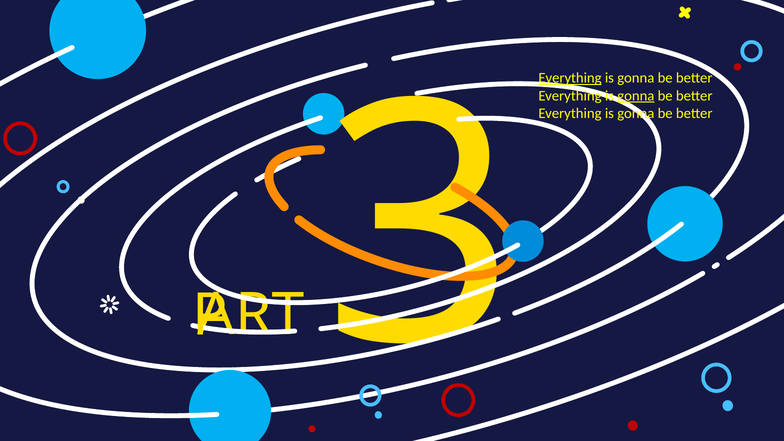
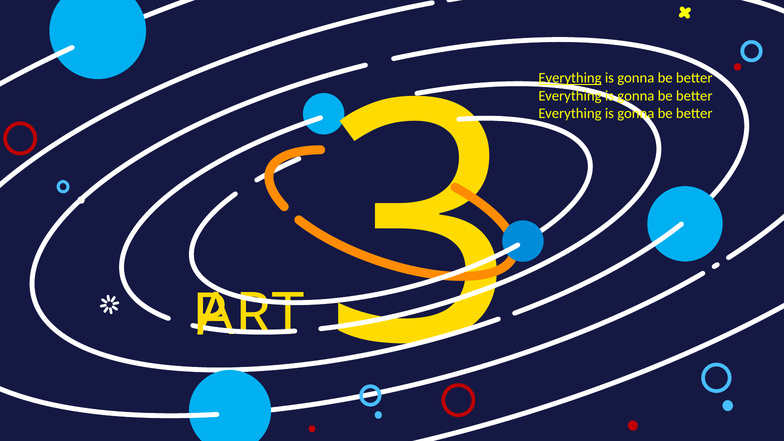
gonna underline: present -> none (636, 96)
